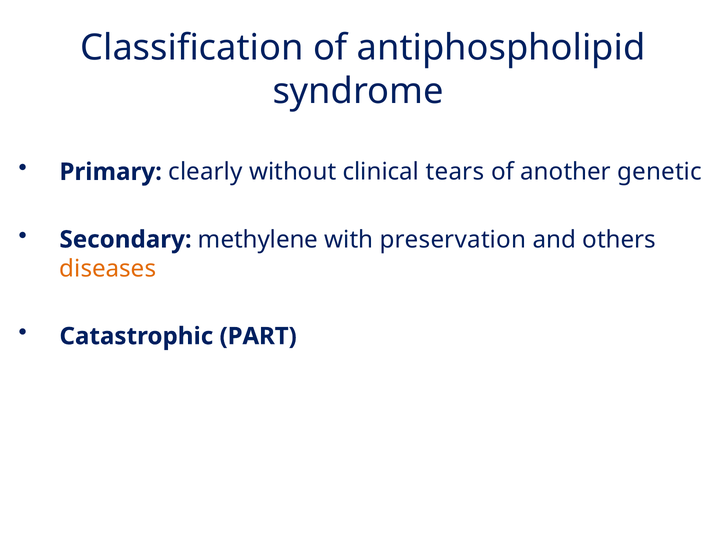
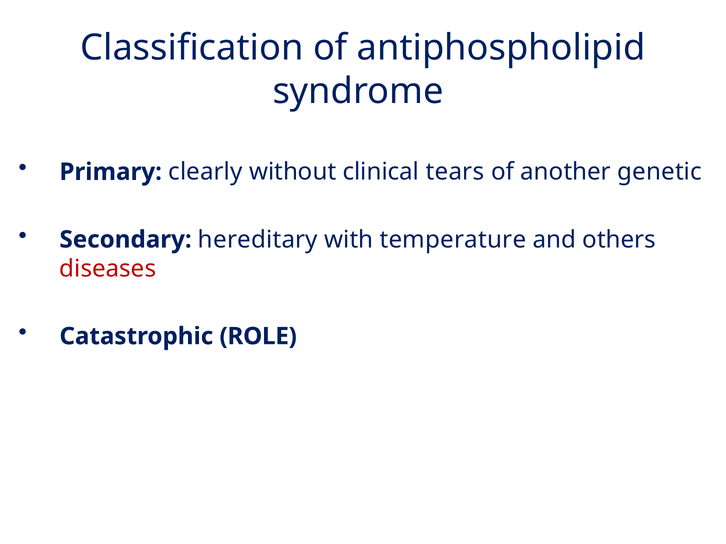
methylene: methylene -> hereditary (258, 240)
preservation: preservation -> temperature (453, 240)
diseases colour: orange -> red (108, 269)
PART: PART -> ROLE (258, 337)
